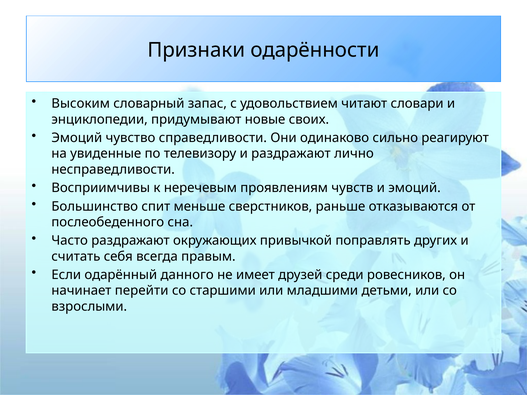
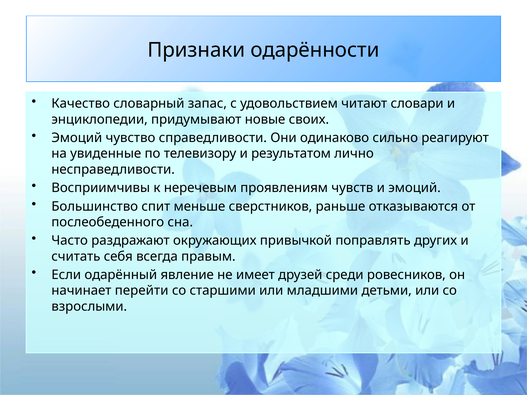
Высоким: Высоким -> Качество (81, 104)
и раздражают: раздражают -> результатом (291, 154)
данного: данного -> явление (187, 275)
